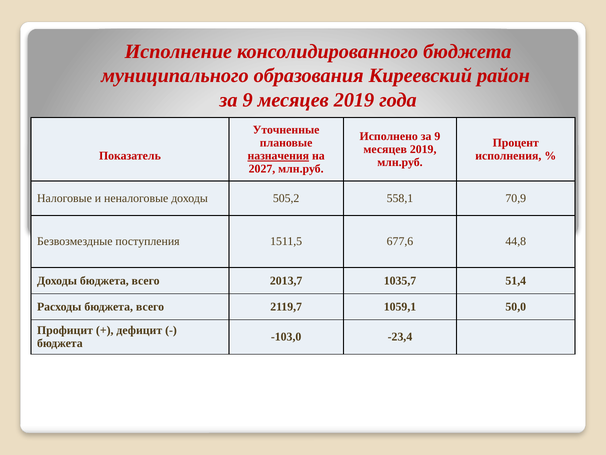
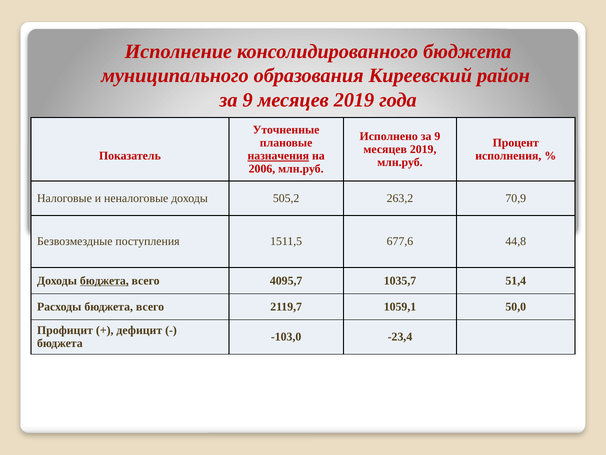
2027: 2027 -> 2006 (262, 169)
558,1: 558,1 -> 263,2 (400, 198)
бюджета underline: none -> present (104, 280)
2013,7: 2013,7 -> 4095,7 (286, 280)
